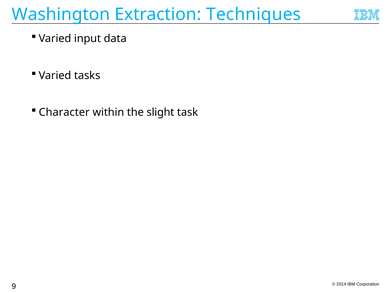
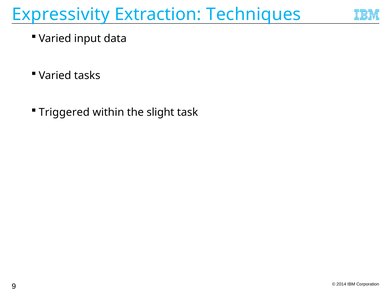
Washington: Washington -> Expressivity (61, 15)
Character: Character -> Triggered (64, 112)
